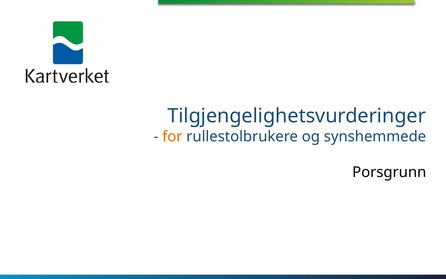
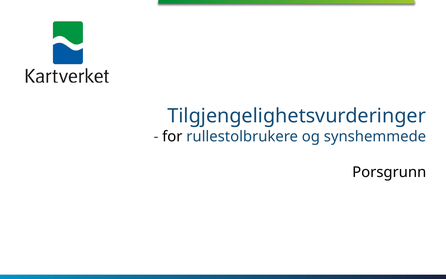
for colour: orange -> black (172, 136)
